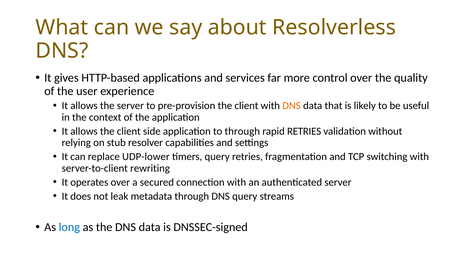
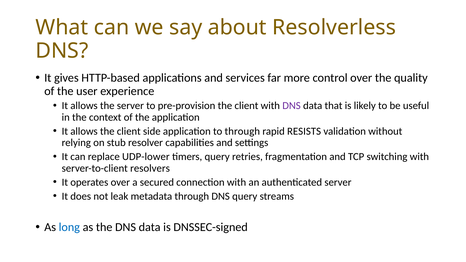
DNS colour: orange -> purple (292, 106)
rapid RETRIES: RETRIES -> RESISTS (304, 131)
rewriting: rewriting -> resolvers (150, 168)
